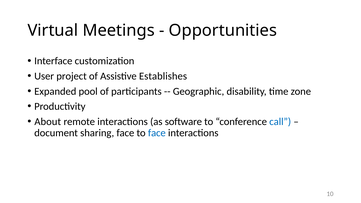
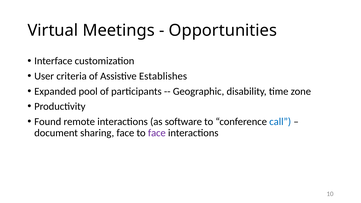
project: project -> criteria (72, 76)
About: About -> Found (48, 122)
face colour: blue -> purple (157, 133)
